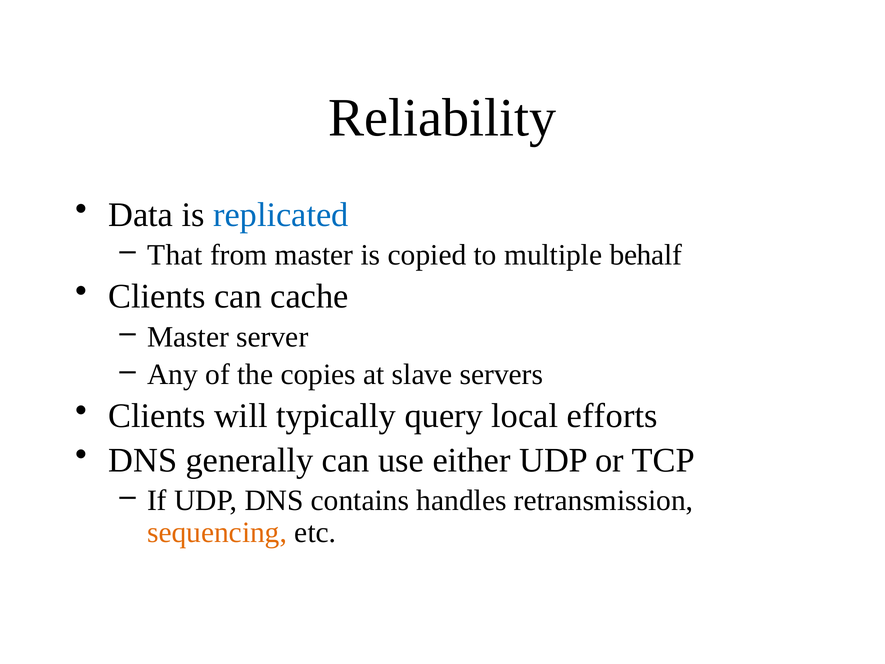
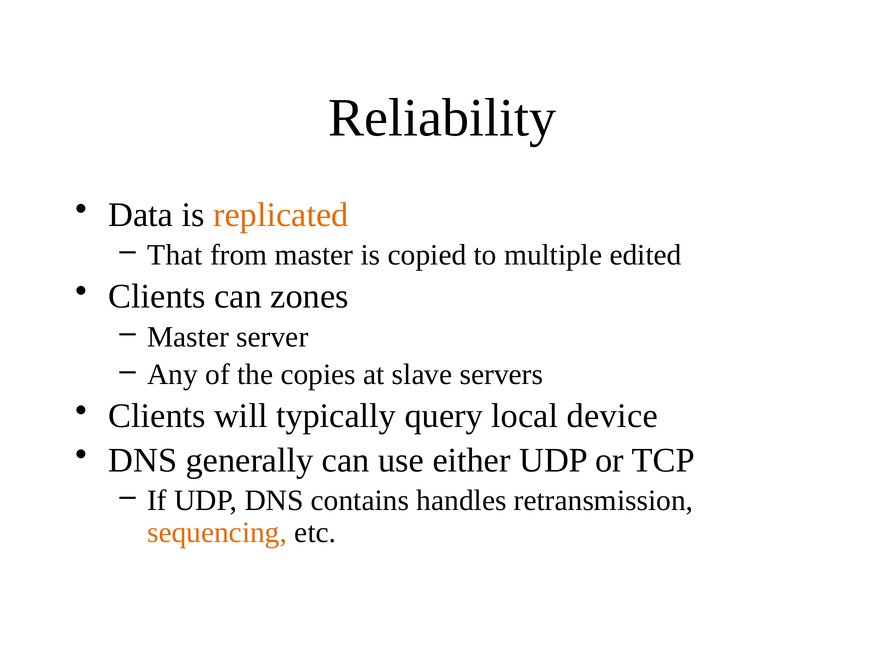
replicated colour: blue -> orange (281, 215)
behalf: behalf -> edited (646, 255)
cache: cache -> zones (310, 296)
efforts: efforts -> device (612, 416)
